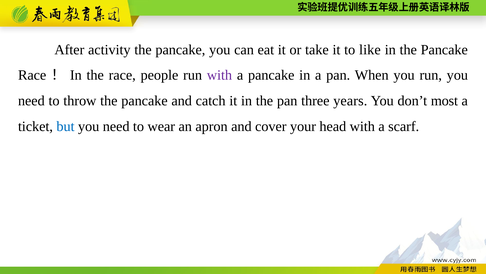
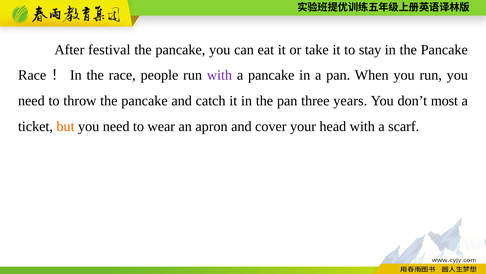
activity: activity -> festival (109, 50)
like: like -> stay (370, 50)
but colour: blue -> orange (66, 126)
